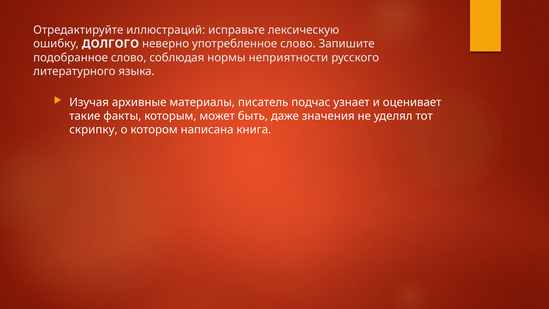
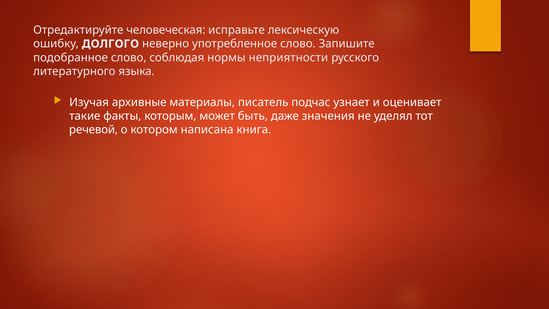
иллюстраций: иллюстраций -> человеческая (166, 30)
скрипку: скрипку -> речевой (94, 130)
